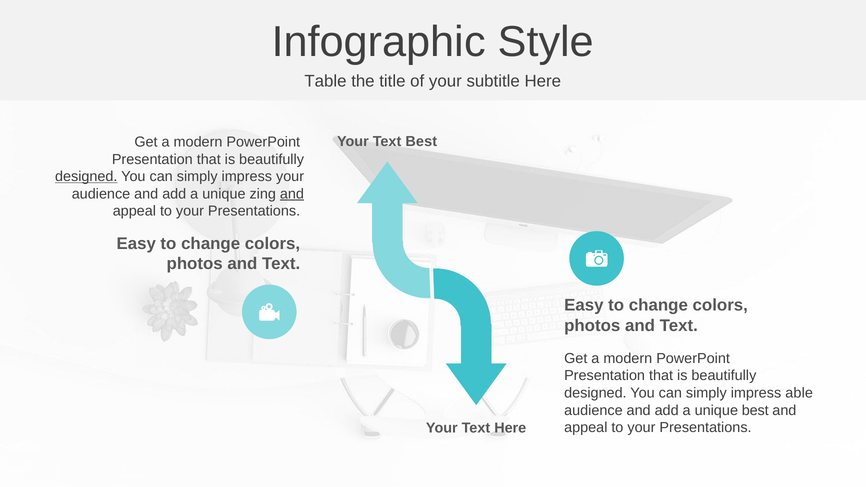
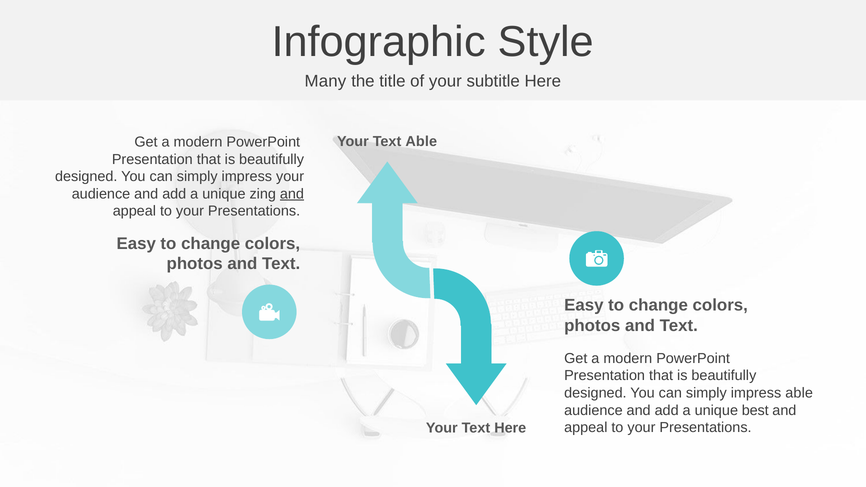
Table: Table -> Many (325, 81)
Text Best: Best -> Able (421, 142)
designed underline: present -> none (86, 177)
